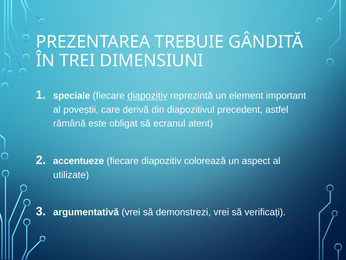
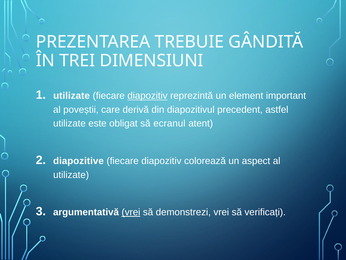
speciale: speciale -> utilizate (72, 96)
rămână: rămână -> utilizate (69, 123)
accentueze: accentueze -> diapozitive (78, 161)
vrei underline: none -> present (131, 212)
